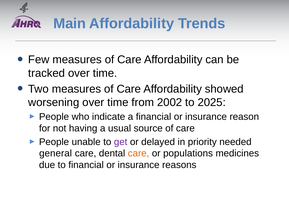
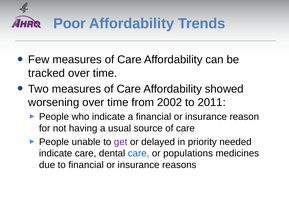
Main: Main -> Poor (70, 23)
2025: 2025 -> 2011 (212, 102)
general: general -> indicate (56, 153)
care colour: orange -> blue (139, 153)
